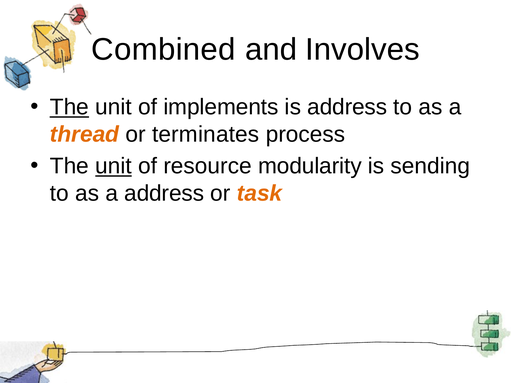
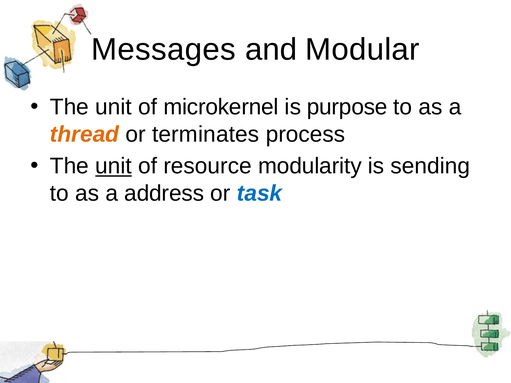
Combined: Combined -> Messages (163, 49)
Involves: Involves -> Modular (362, 49)
The underline: present -> none (69, 107)
implements: implements -> microkernel (221, 107)
is address: address -> purpose (347, 107)
task colour: orange -> blue (260, 194)
